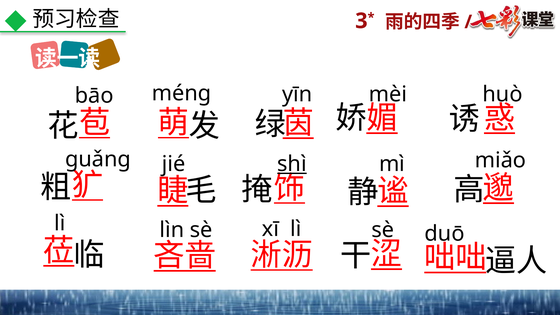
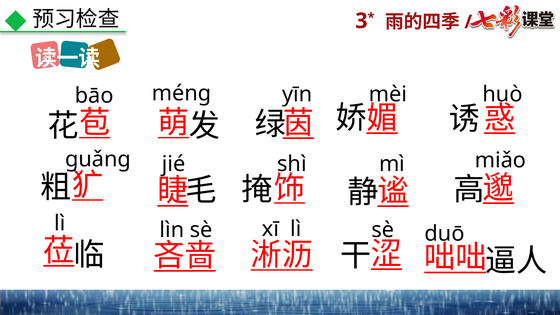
shì underline: present -> none (292, 164)
